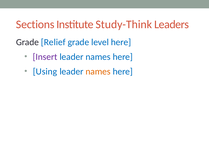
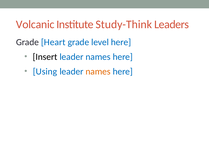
Sections: Sections -> Volcanic (35, 24)
Relief: Relief -> Heart (53, 42)
Insert colour: purple -> black (45, 57)
